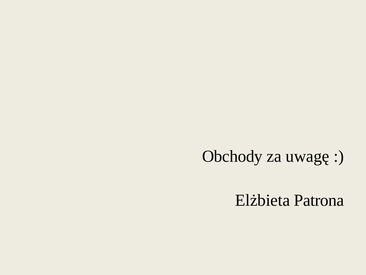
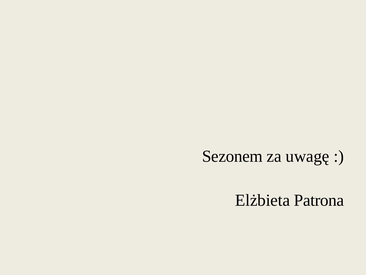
Obchody: Obchody -> Sezonem (232, 156)
